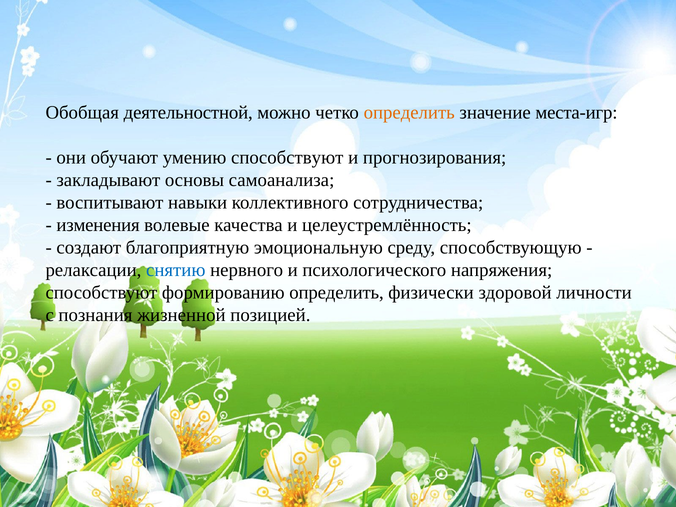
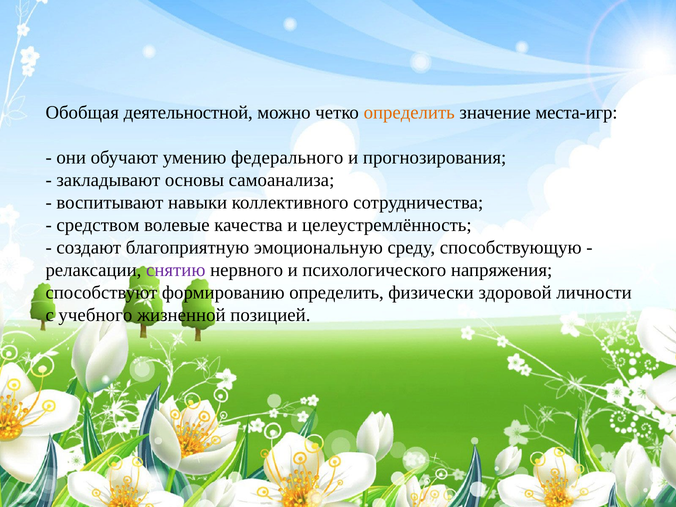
умению способствуют: способствуют -> федерального (287, 157)
изменения: изменения -> средством (98, 225)
снятию colour: blue -> purple (176, 270)
познания: познания -> учебного (95, 315)
